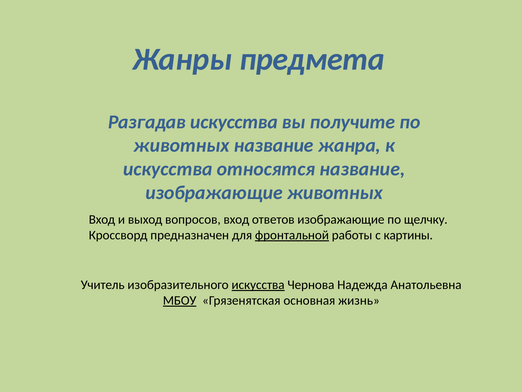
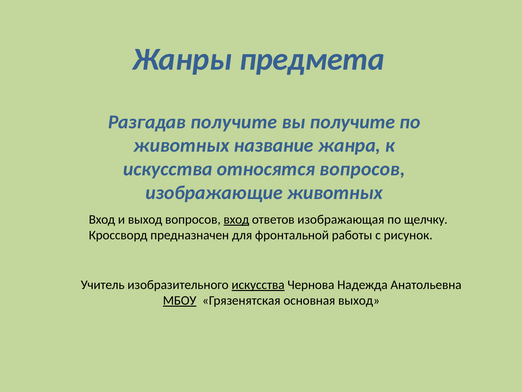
Разгадав искусства: искусства -> получите (234, 122)
относятся название: название -> вопросов (362, 169)
вход underline: none -> present (236, 219)
ответов изображающие: изображающие -> изображающая (341, 219)
фронтальной underline: present -> none (292, 235)
картины: картины -> рисунок (408, 235)
основная жизнь: жизнь -> выход (359, 300)
